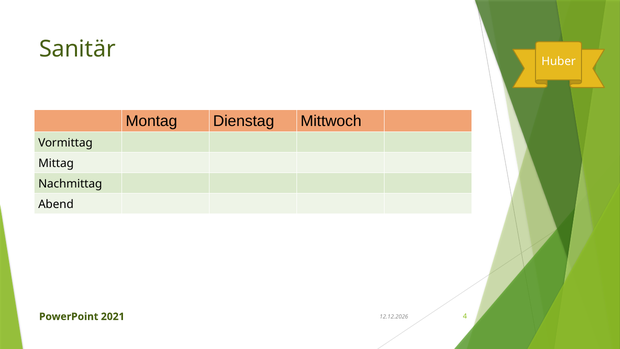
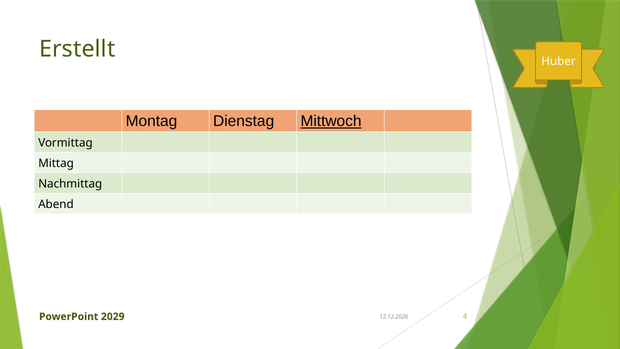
Sanitär: Sanitär -> Erstellt (77, 49)
Mittwoch underline: none -> present (331, 121)
2021: 2021 -> 2029 (113, 316)
